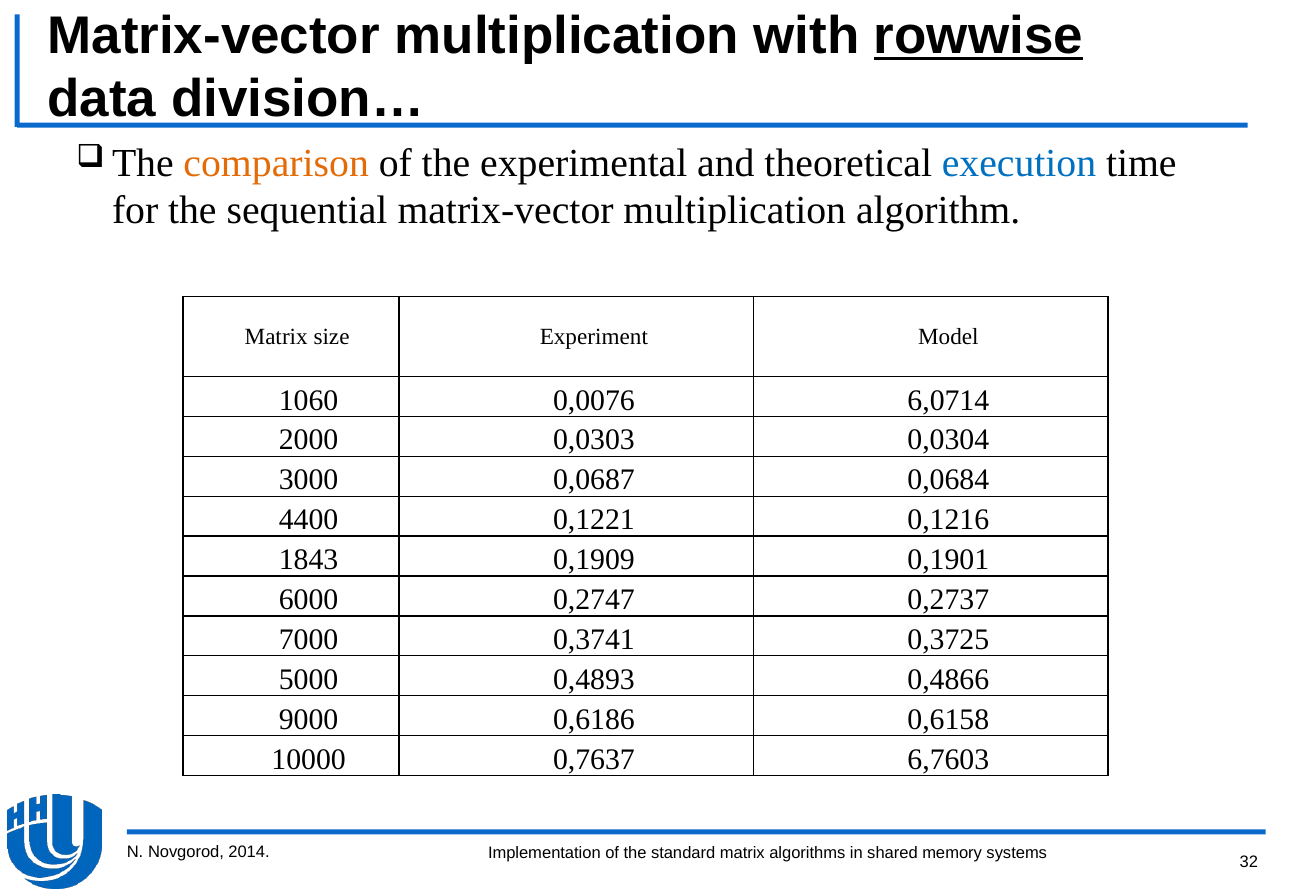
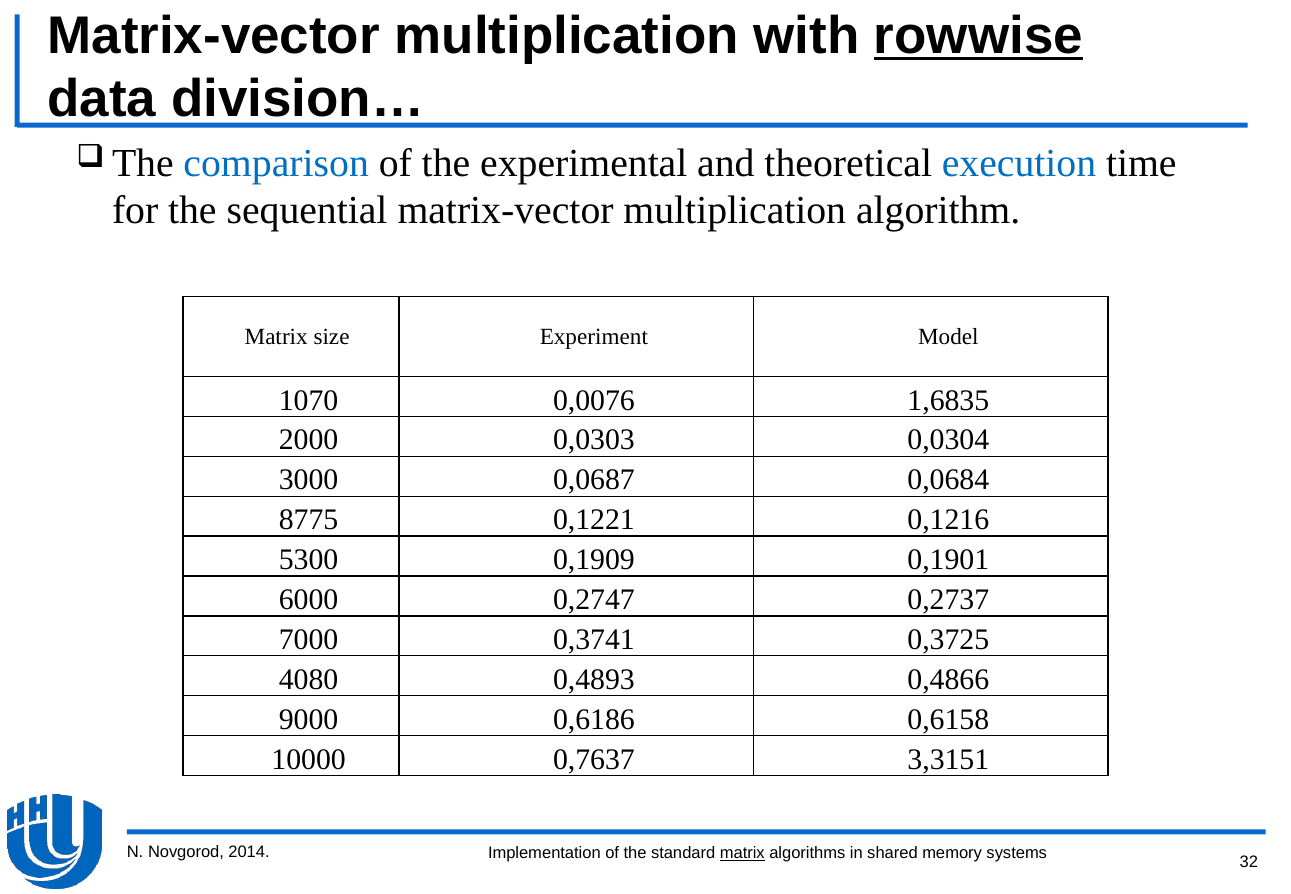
comparison colour: orange -> blue (276, 163)
1060: 1060 -> 1070 (309, 400)
6,0714: 6,0714 -> 1,6835 (948, 400)
4400: 4400 -> 8775 (309, 520)
1843: 1843 -> 5300 (309, 560)
5000: 5000 -> 4080 (309, 679)
6,7603: 6,7603 -> 3,3151 (948, 759)
matrix underline: none -> present (742, 853)
